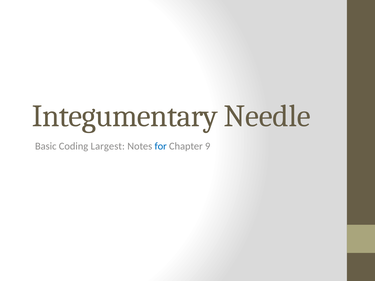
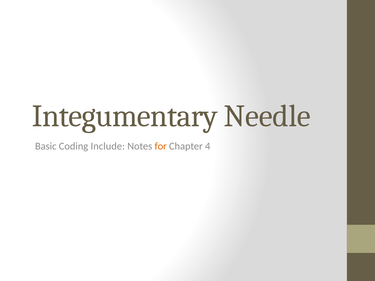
Largest: Largest -> Include (108, 146)
for colour: blue -> orange (161, 146)
9: 9 -> 4 (208, 146)
